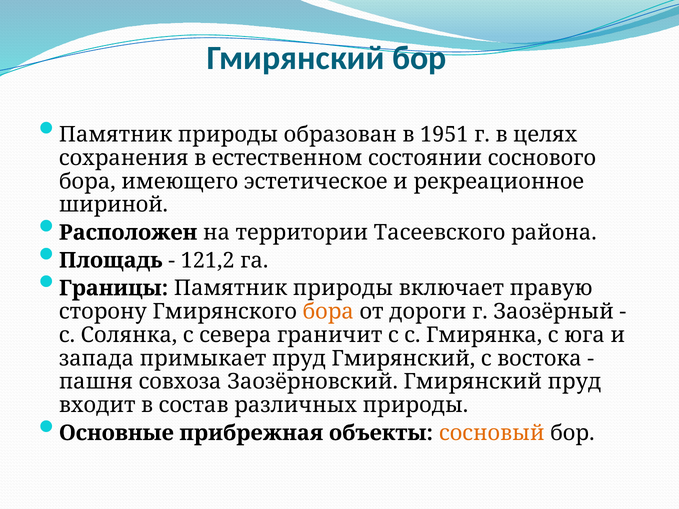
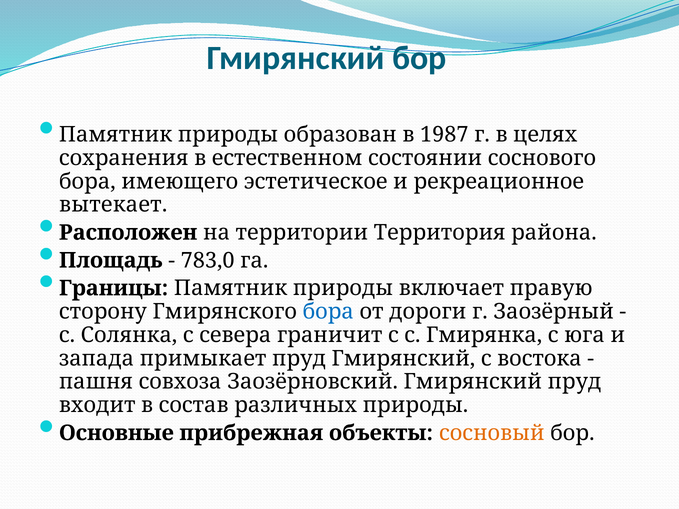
1951: 1951 -> 1987 (444, 135)
шириной: шириной -> вытекает (113, 205)
Тасеевского: Тасеевского -> Территория (440, 233)
121,2: 121,2 -> 783,0 (208, 260)
бора colour: orange -> blue (328, 312)
